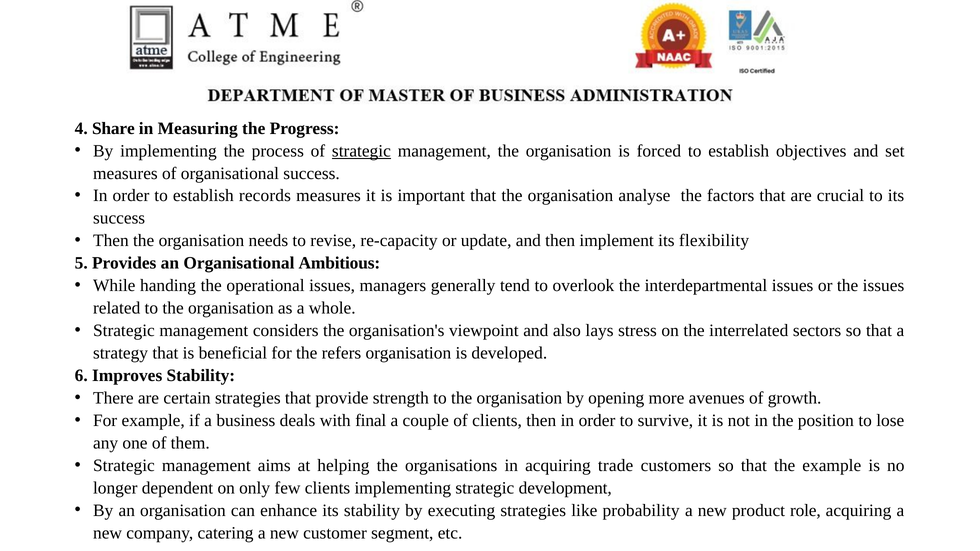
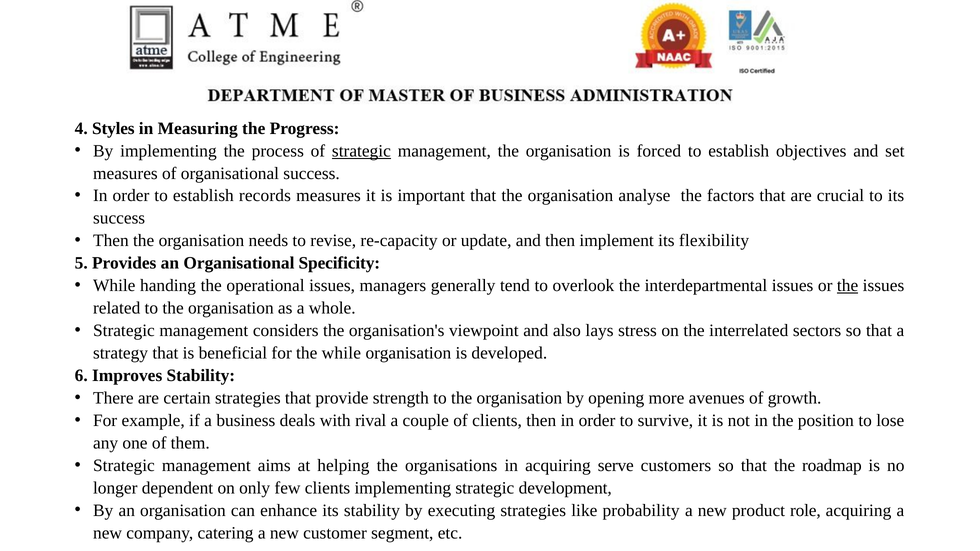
Share: Share -> Styles (113, 128)
Ambitious: Ambitious -> Specificity (339, 263)
the underline: none -> present (848, 286)
the refers: refers -> while (341, 353)
final: final -> rival (371, 421)
trade: trade -> serve (616, 466)
the example: example -> roadmap (832, 466)
